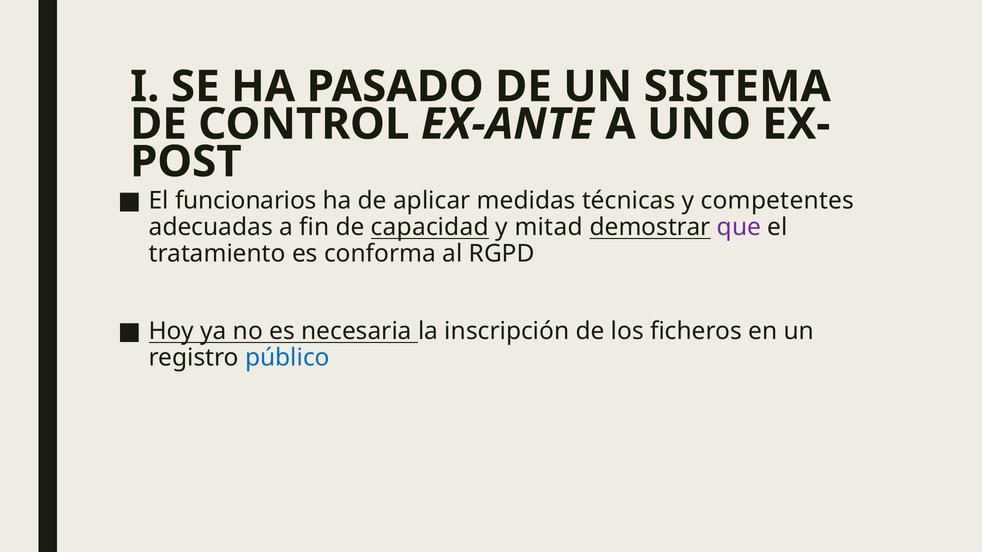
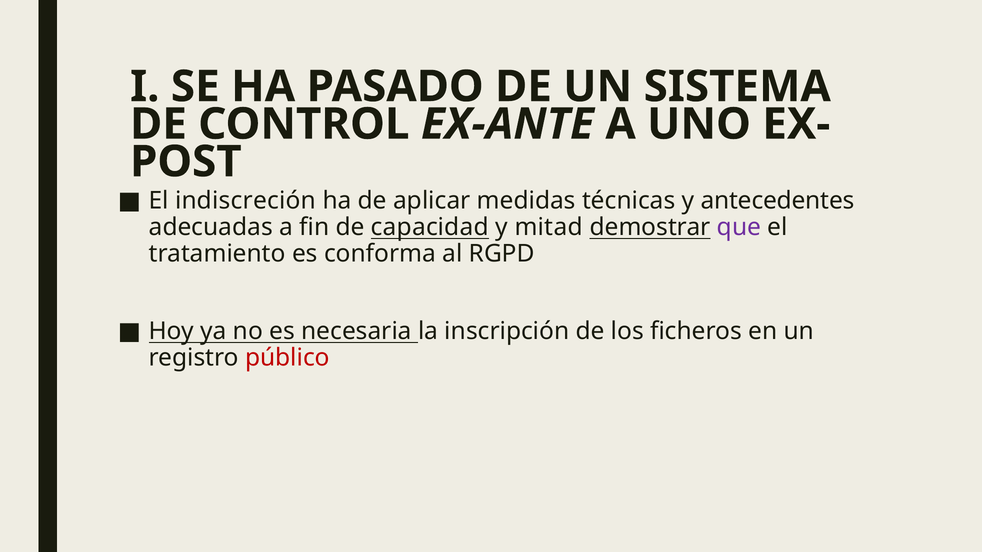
funcionarios: funcionarios -> indiscreción (246, 201)
competentes: competentes -> antecedentes (778, 201)
público colour: blue -> red (287, 358)
